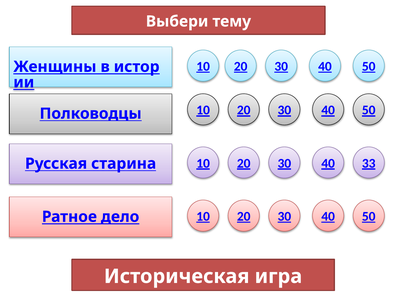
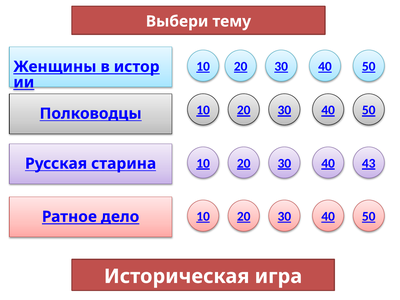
33: 33 -> 43 (369, 163)
